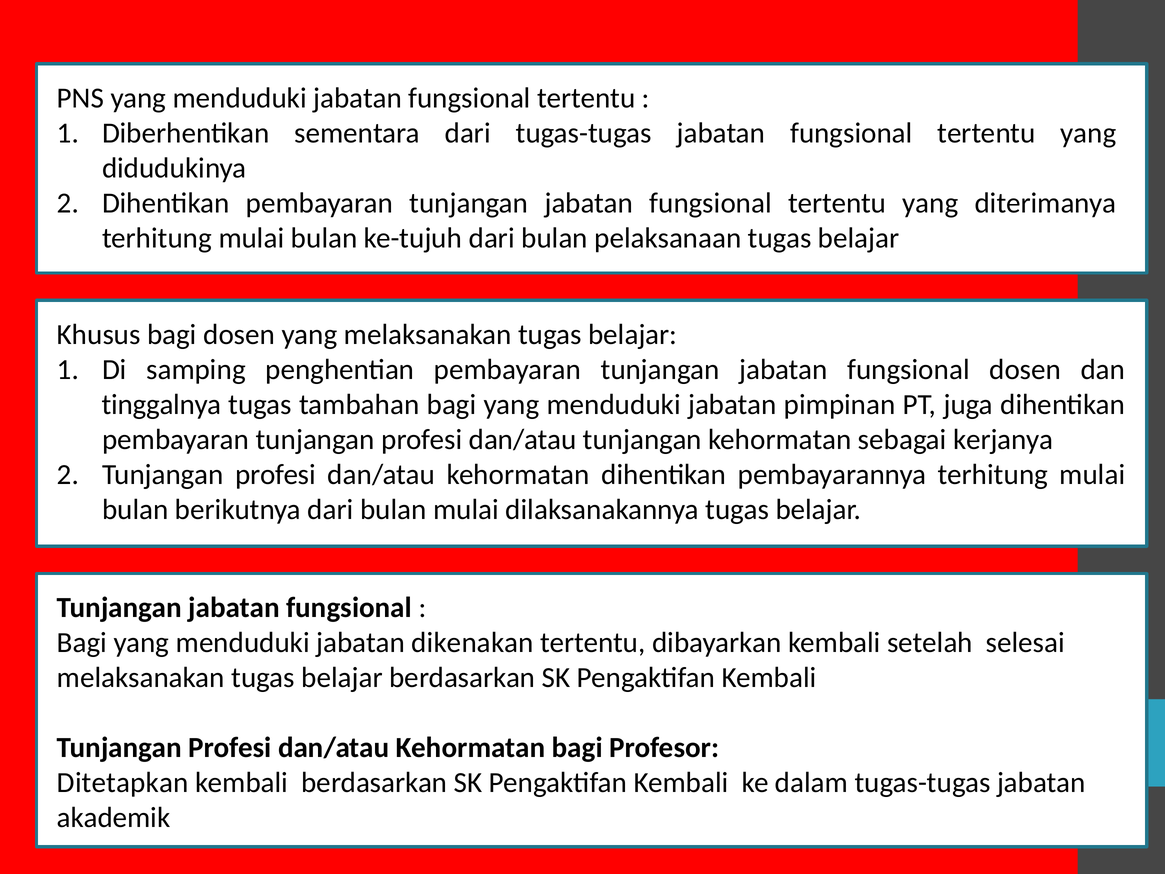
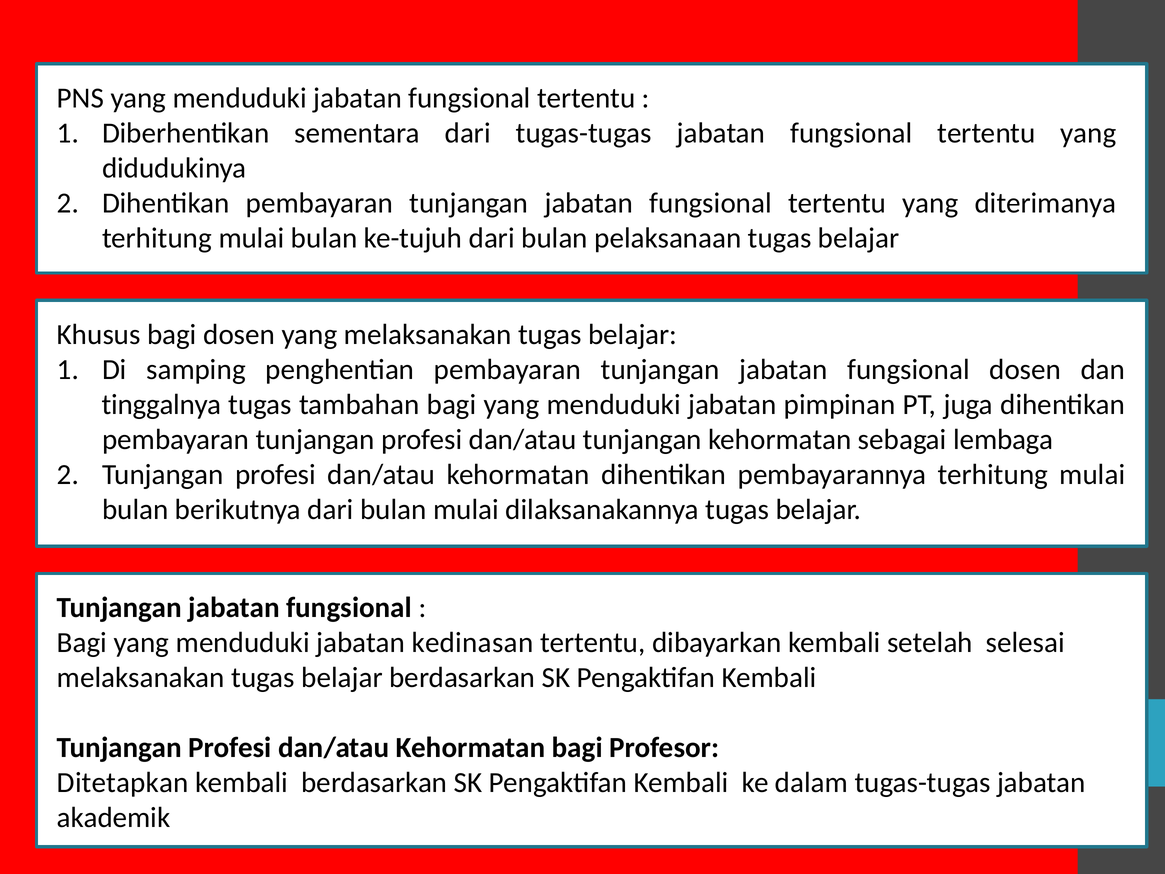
kerjanya: kerjanya -> lembaga (1003, 440)
dikenakan: dikenakan -> kedinasan (472, 643)
